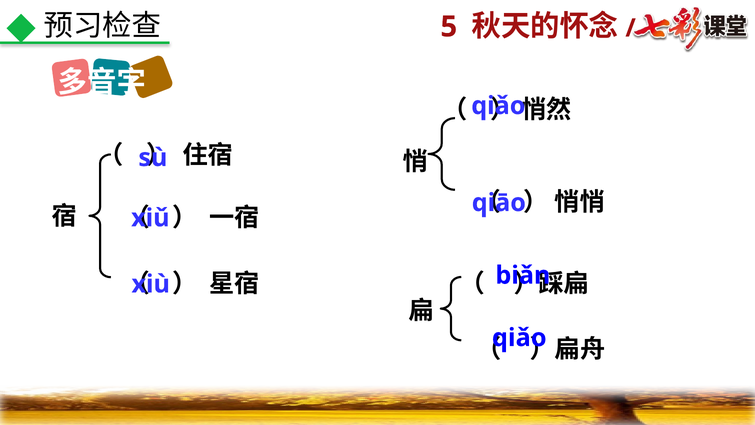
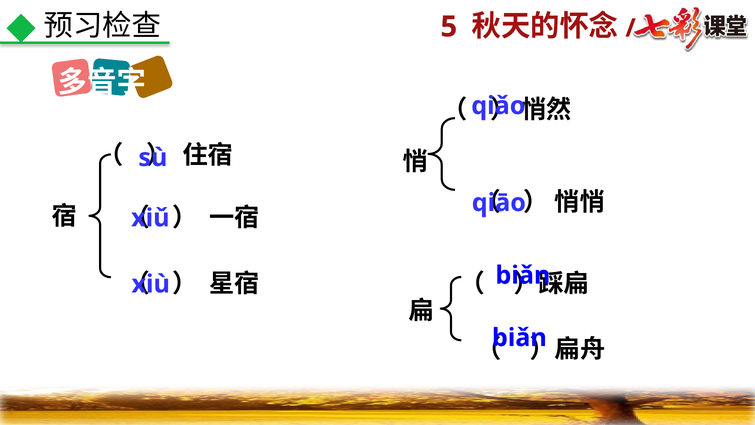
qiǎo: qiǎo -> biǎn (519, 338)
